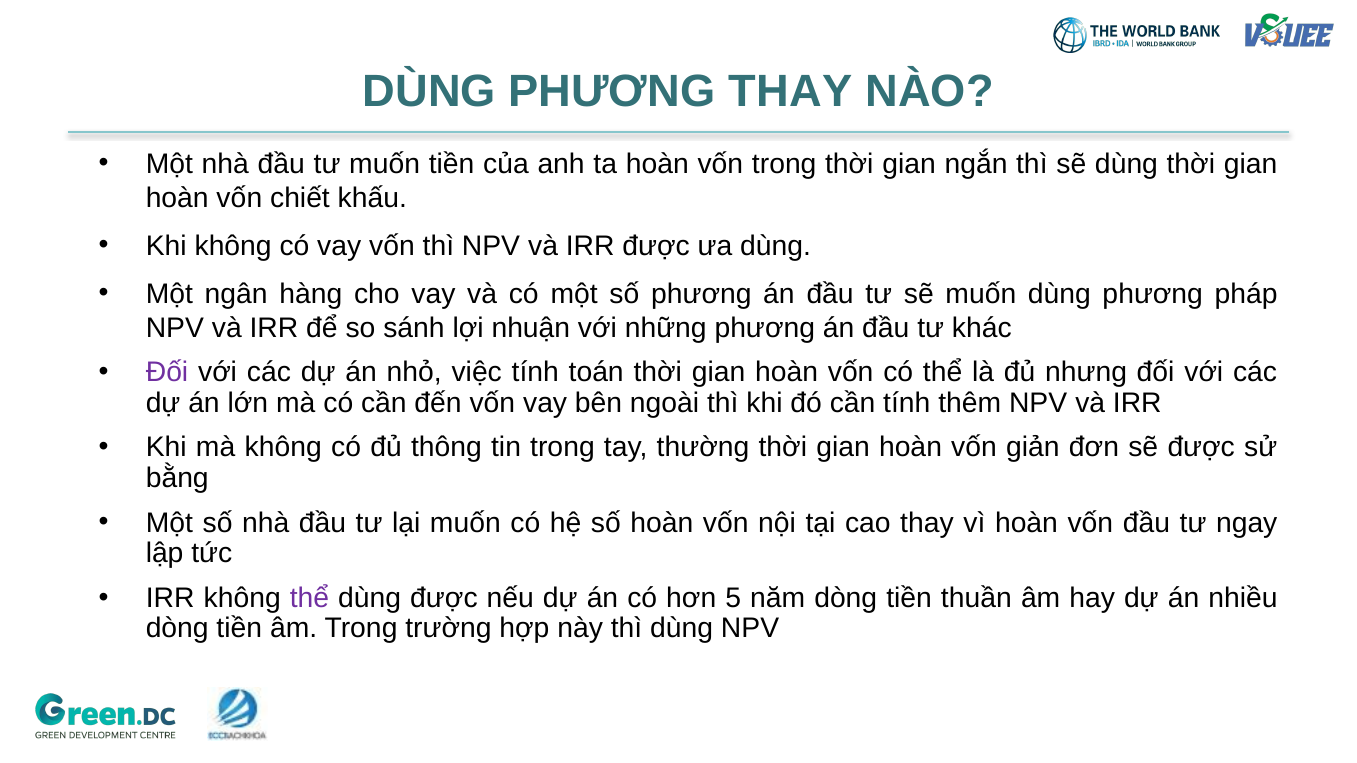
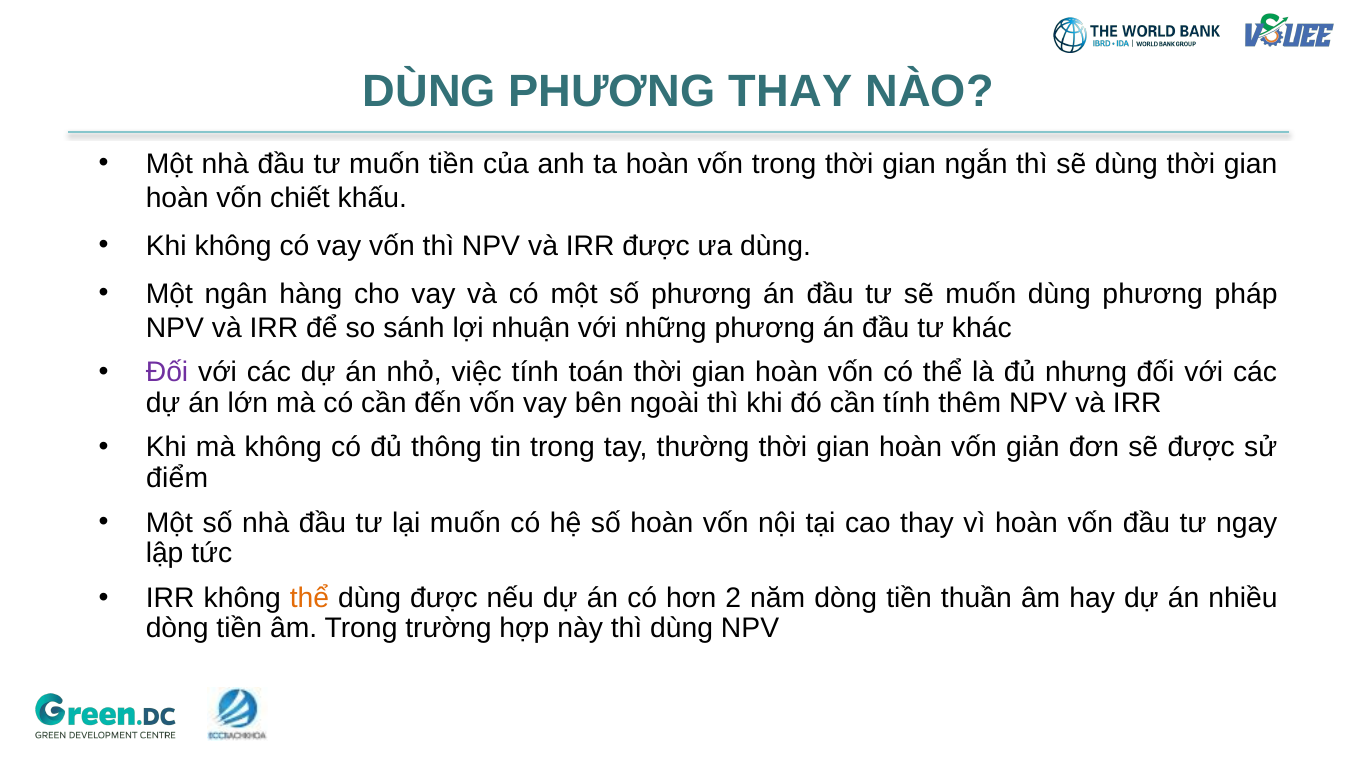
bằng: bằng -> điểm (177, 478)
thể colour: purple -> orange (309, 598)
5: 5 -> 2 (733, 598)
